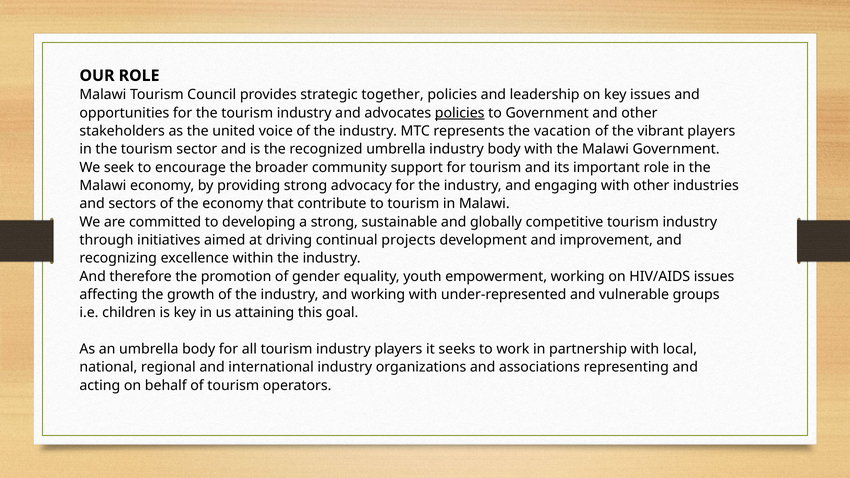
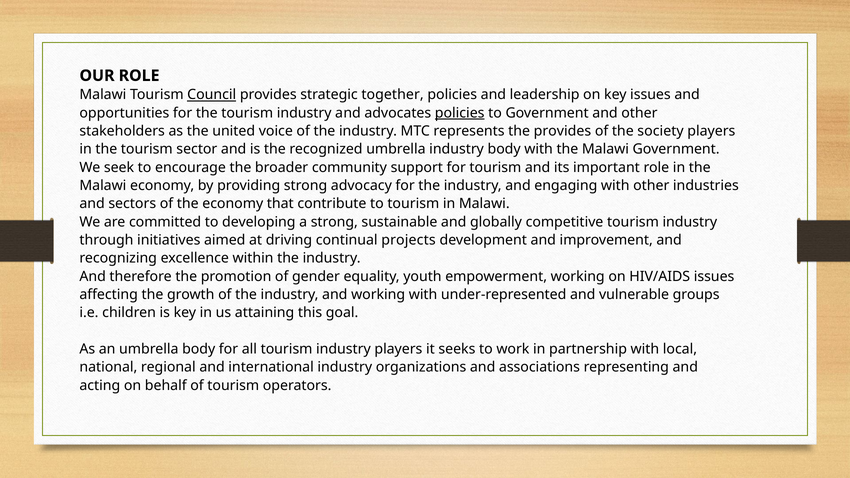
Council underline: none -> present (212, 95)
the vacation: vacation -> provides (562, 131)
vibrant: vibrant -> society (660, 131)
